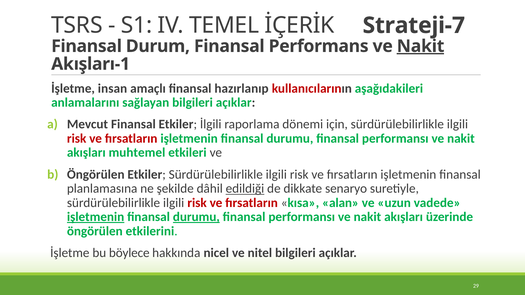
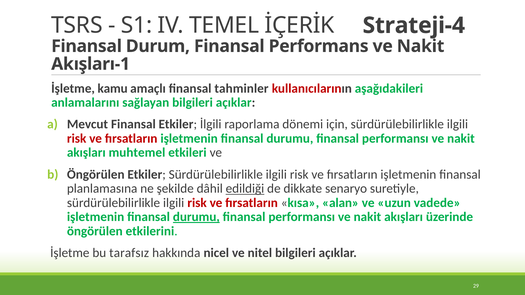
Strateji-7: Strateji-7 -> Strateji-4 (414, 25)
Nakit underline: present -> none (421, 46)
insan: insan -> kamu (113, 88)
hazırlanıp: hazırlanıp -> tahminler (242, 88)
işletmenin underline: present -> none (96, 217)
böylece: böylece -> tarafsız (129, 253)
